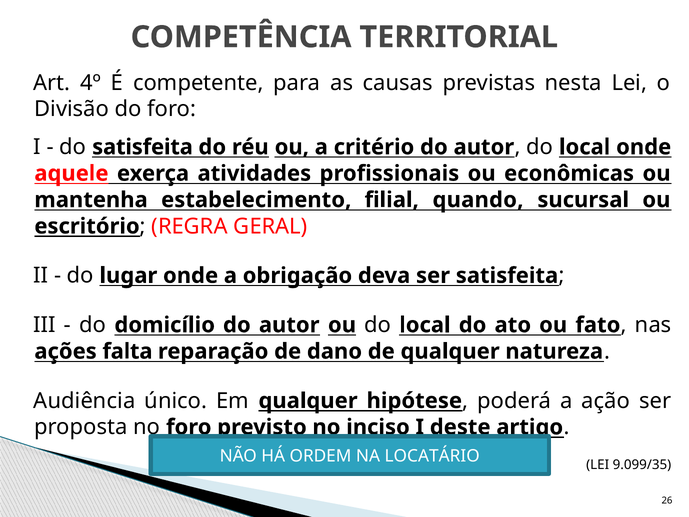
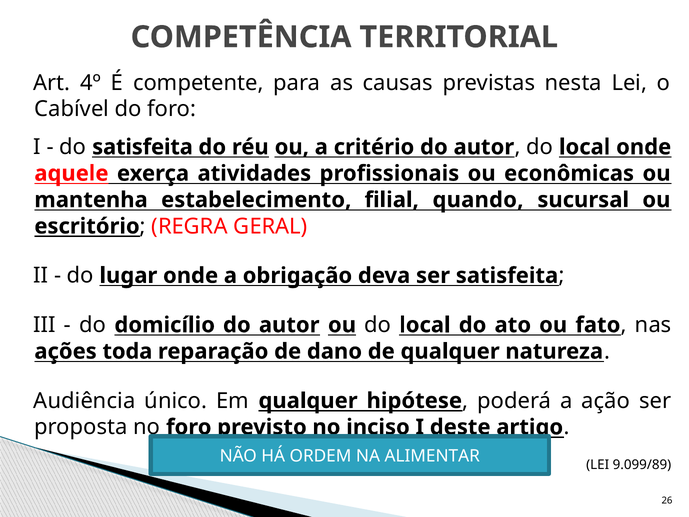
Divisão: Divisão -> Cabível (72, 109)
falta: falta -> toda (127, 351)
LOCATÁRIO: LOCATÁRIO -> ALIMENTAR (432, 456)
9.099/35: 9.099/35 -> 9.099/89 (642, 465)
